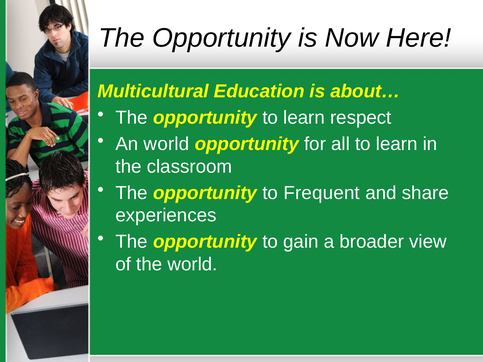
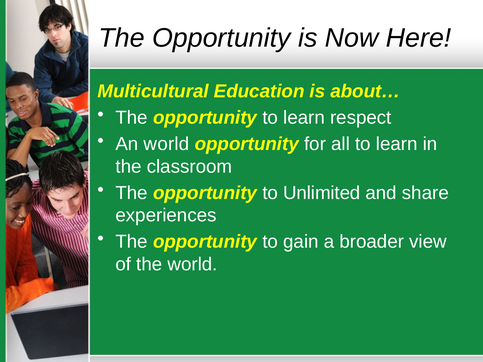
Frequent: Frequent -> Unlimited (322, 193)
